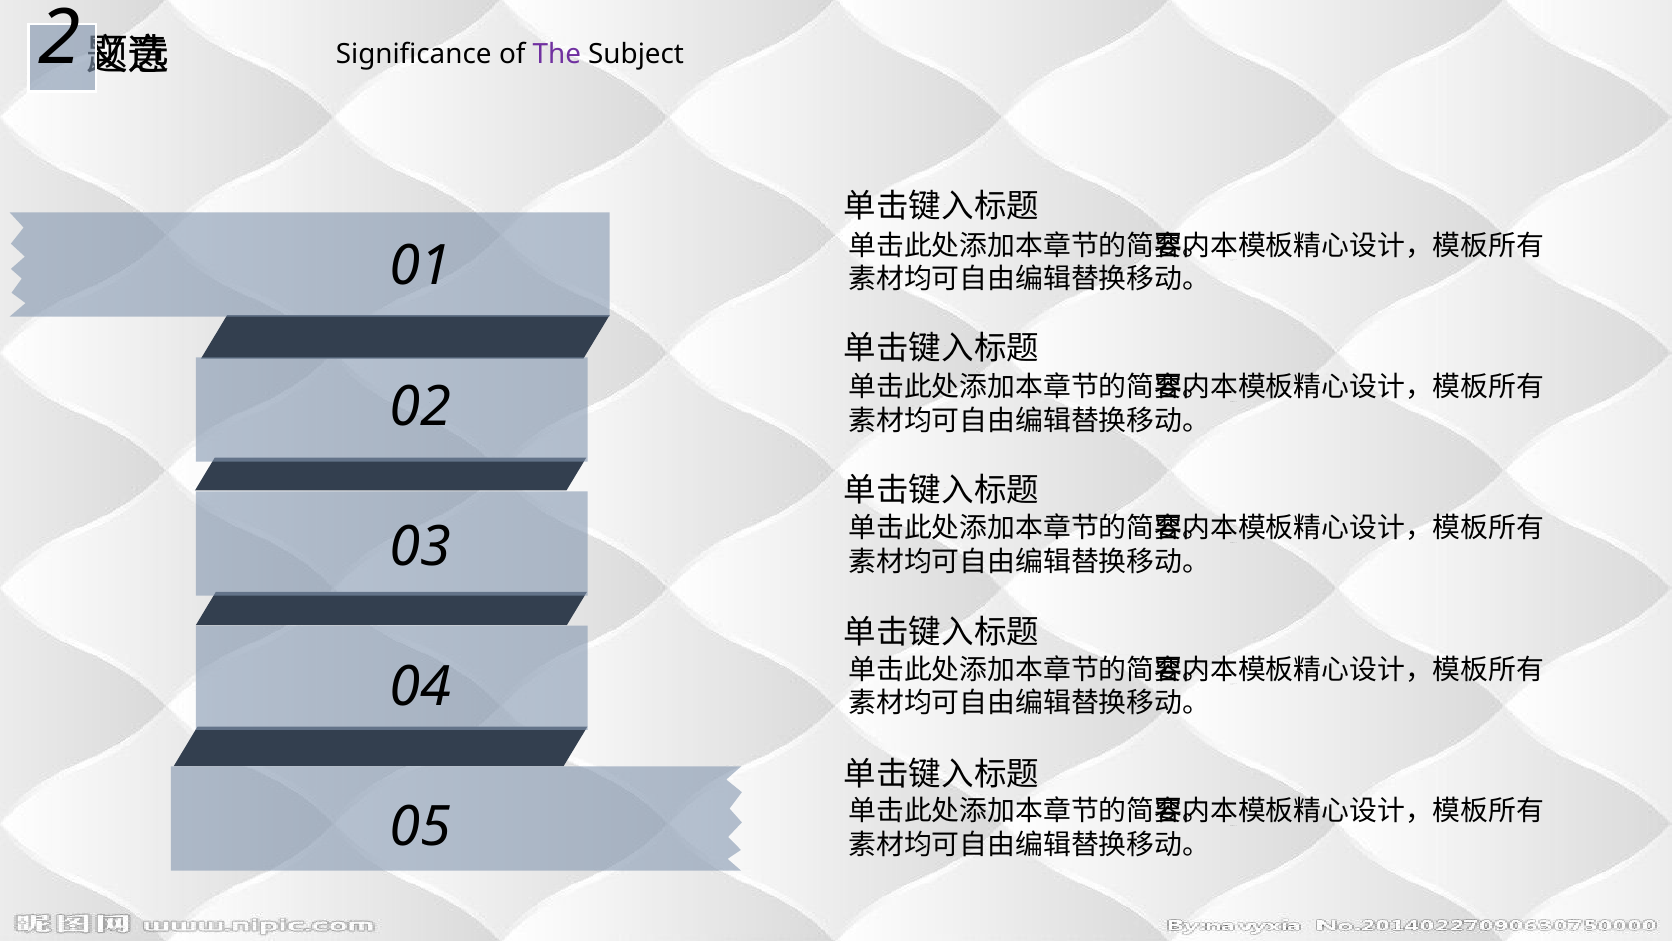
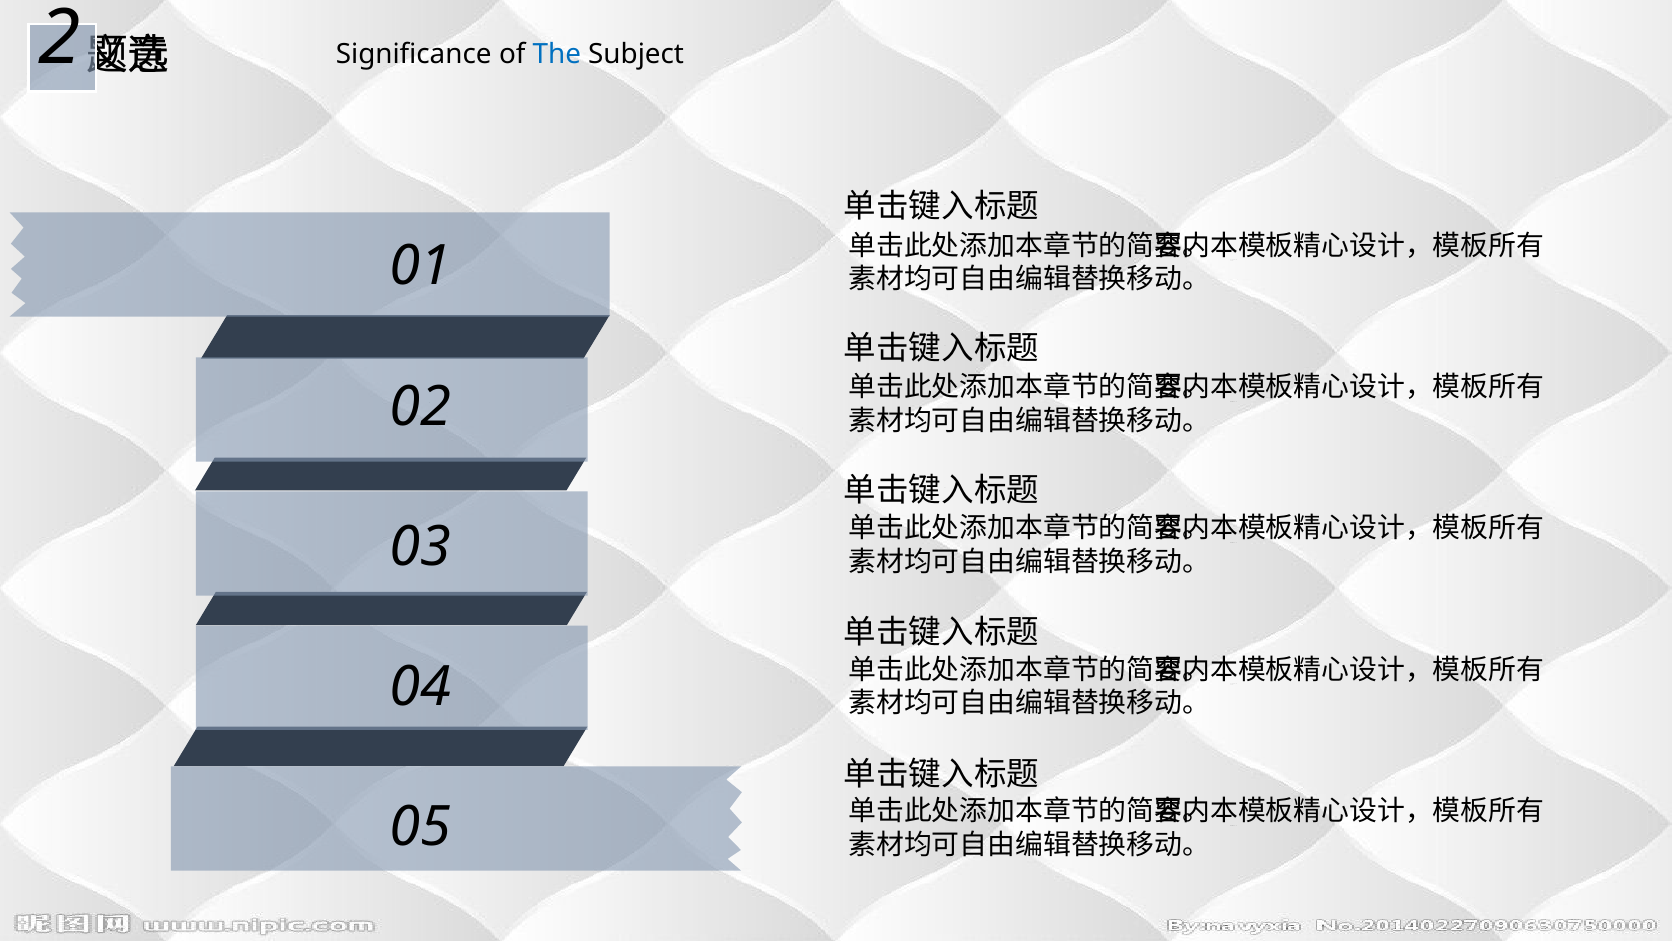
The colour: purple -> blue (557, 55)
